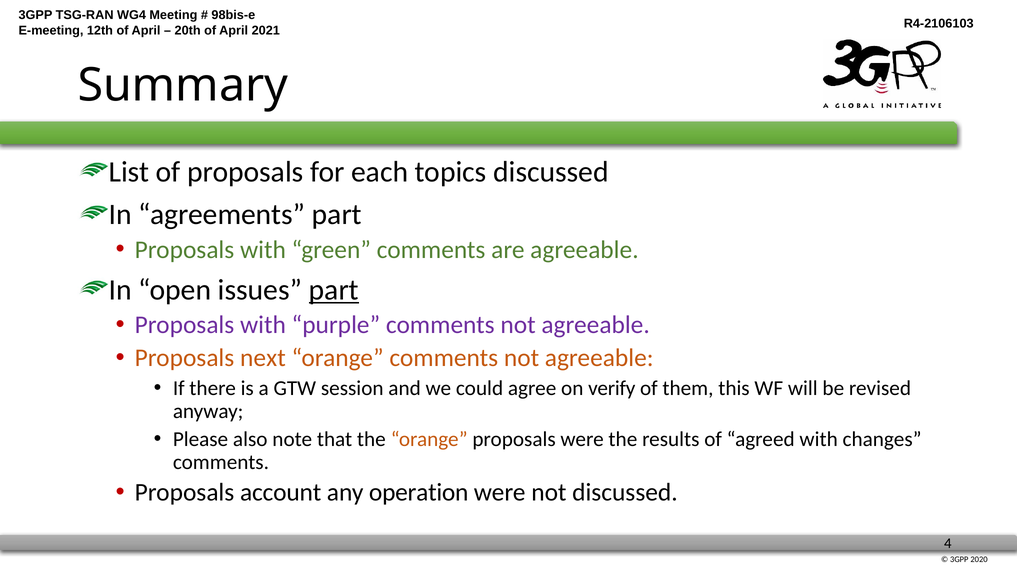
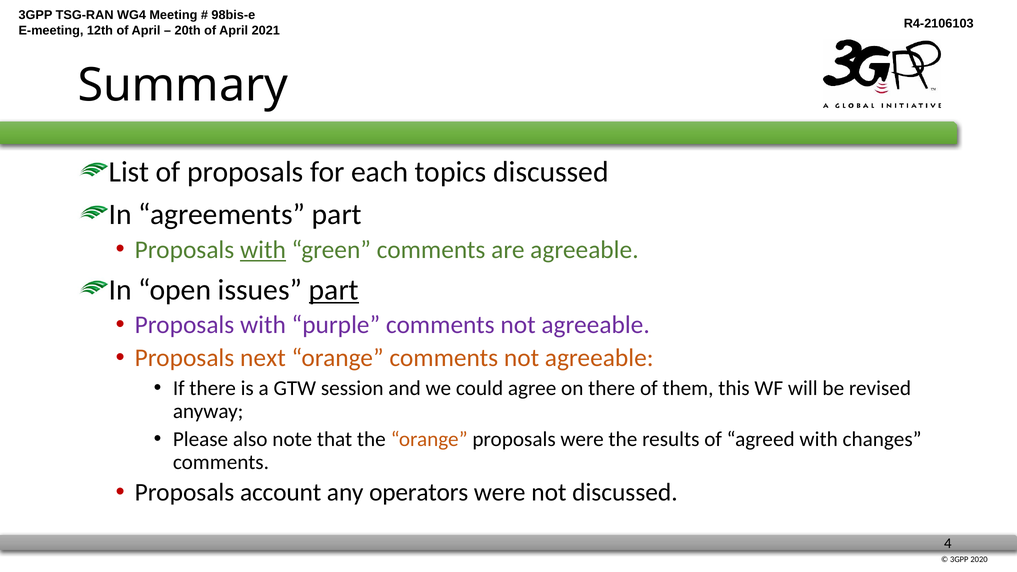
with underline: none -> present (263, 250)
on verify: verify -> there (612, 388)
operation: operation -> operators (419, 493)
